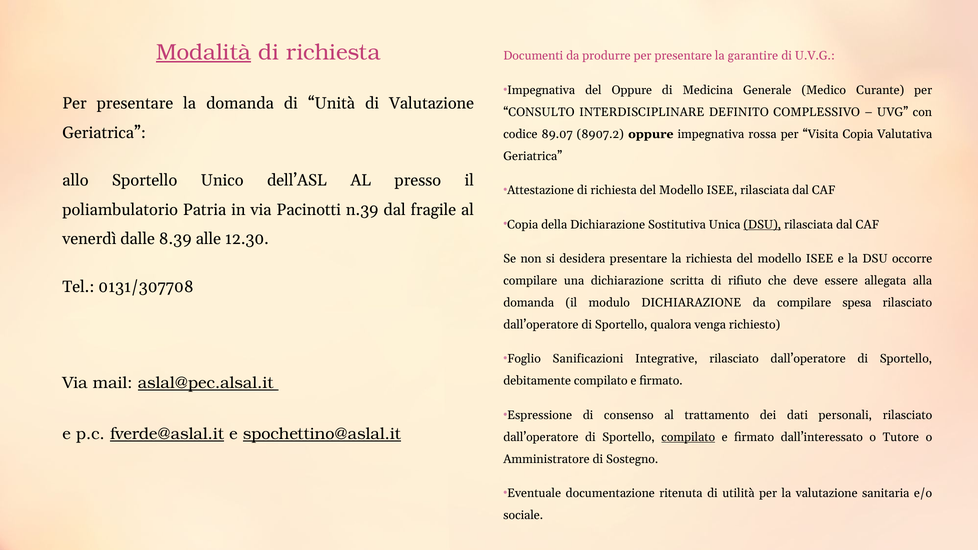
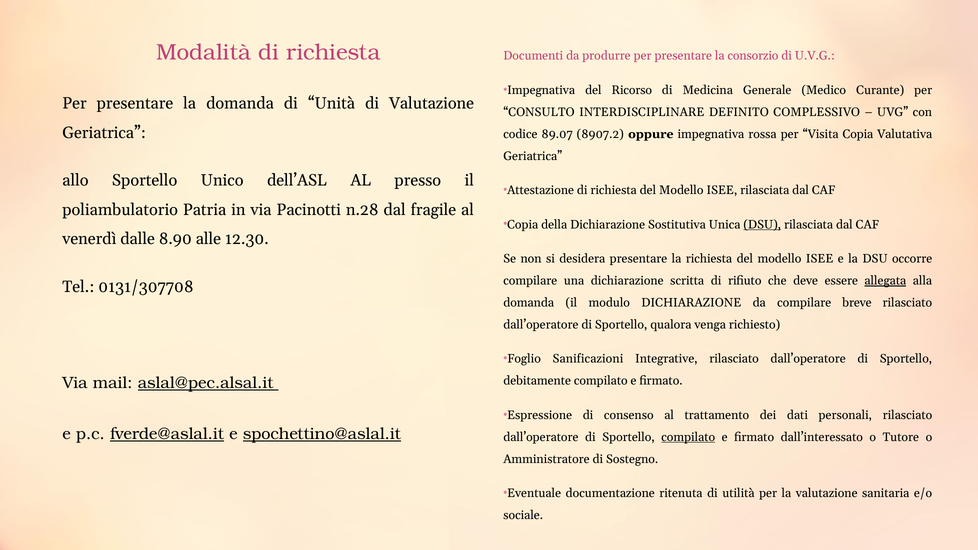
Modalità underline: present -> none (204, 52)
garantire: garantire -> consorzio (753, 56)
del Oppure: Oppure -> Ricorso (632, 90)
n.39: n.39 -> n.28 (362, 210)
8.39: 8.39 -> 8.90 (175, 239)
allegata underline: none -> present (885, 281)
spesa: spesa -> breve (857, 303)
